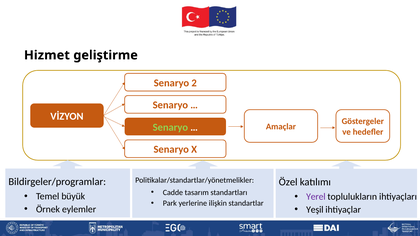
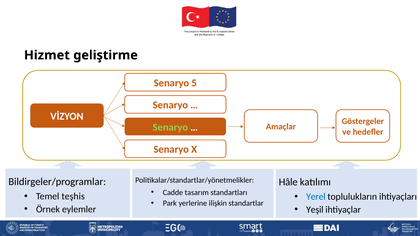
2: 2 -> 5 (194, 83)
Özel: Özel -> Hâle (288, 182)
büyük: büyük -> teşhis (73, 197)
Yerel colour: purple -> blue (316, 197)
